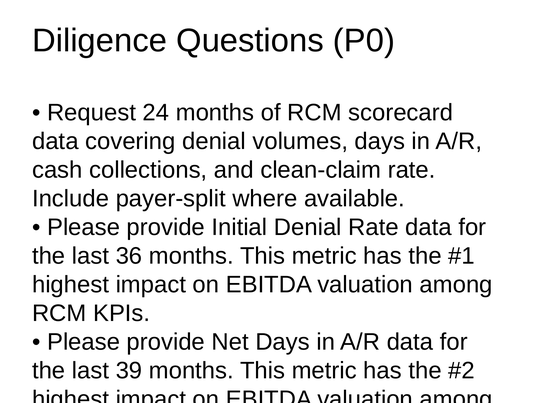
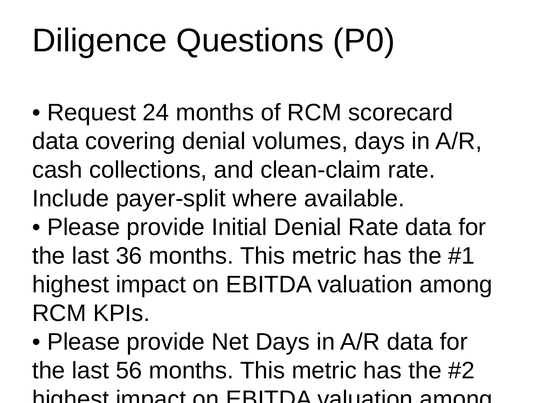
39: 39 -> 56 (129, 370)
